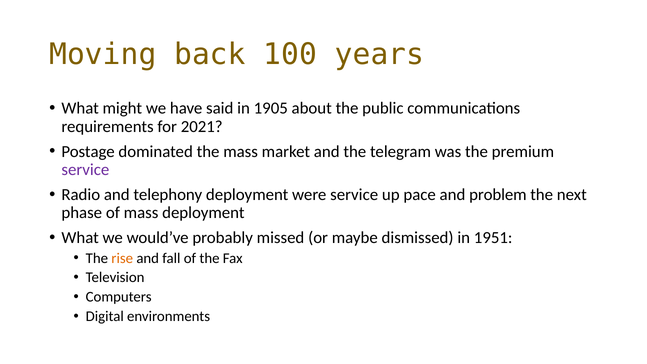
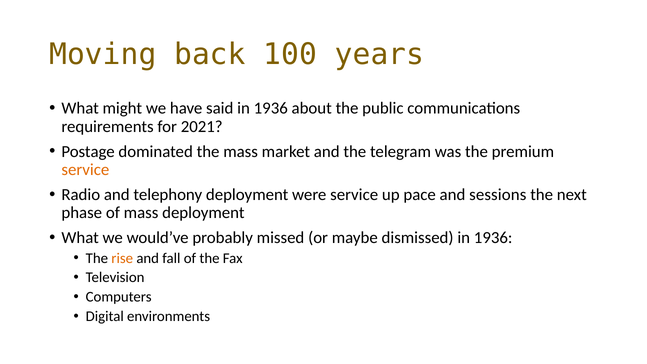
said in 1905: 1905 -> 1936 (271, 108)
service colour: purple -> orange (85, 170)
problem: problem -> sessions (498, 195)
dismissed in 1951: 1951 -> 1936 (493, 238)
